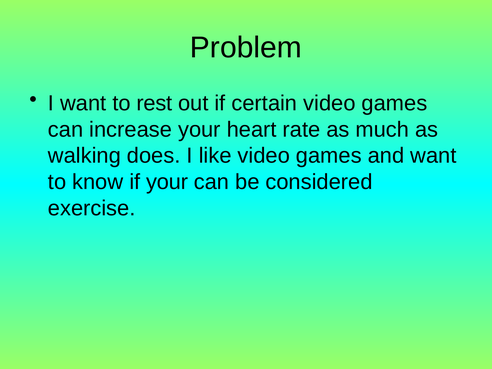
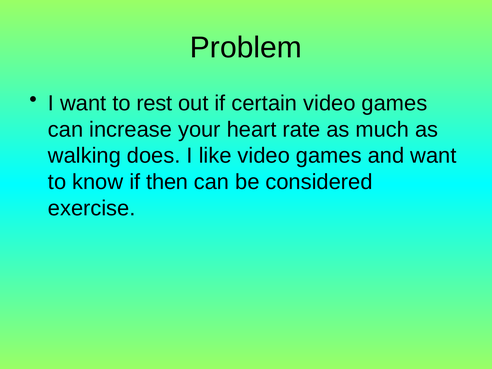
if your: your -> then (167, 182)
